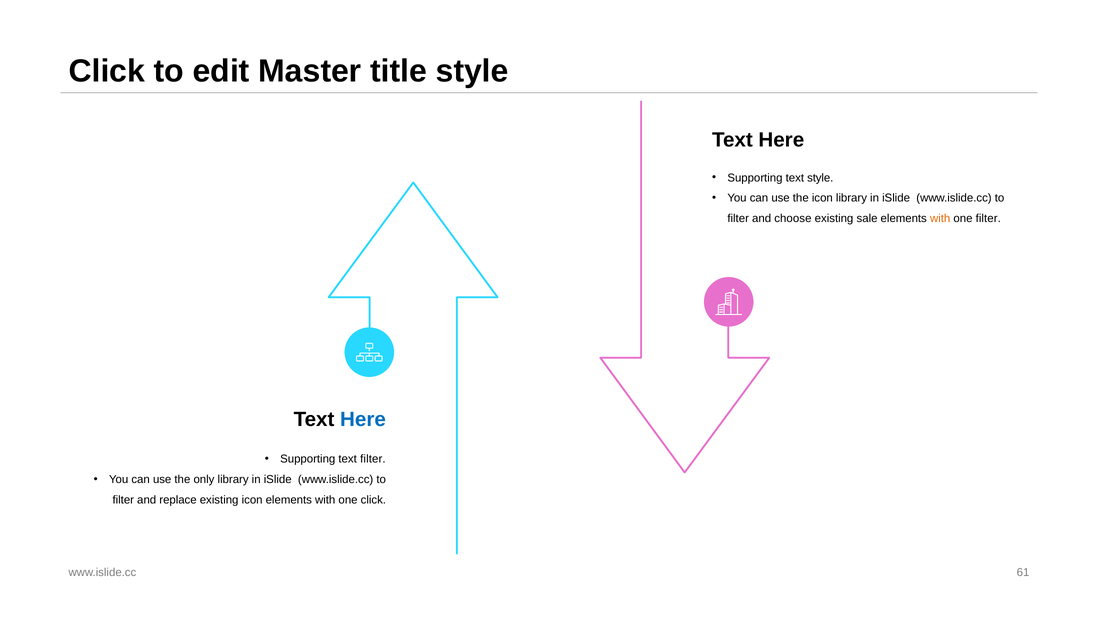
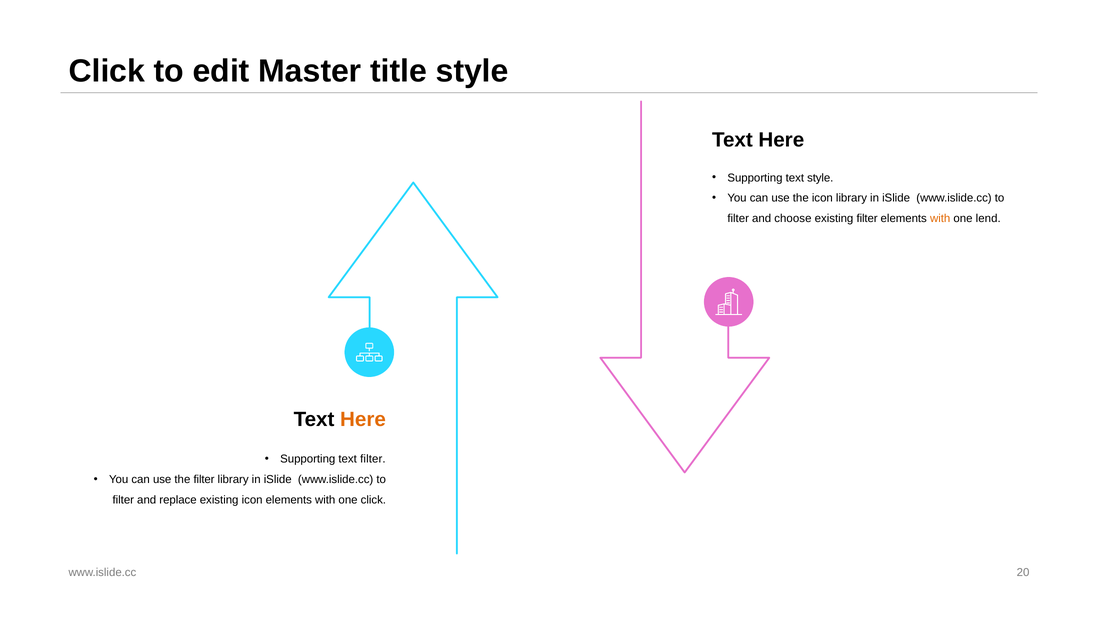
existing sale: sale -> filter (867, 219)
one filter: filter -> lend (988, 219)
Here colour: blue -> orange (363, 419)
the only: only -> filter (204, 479)
61: 61 -> 20 (1023, 572)
